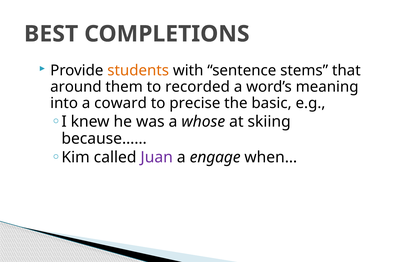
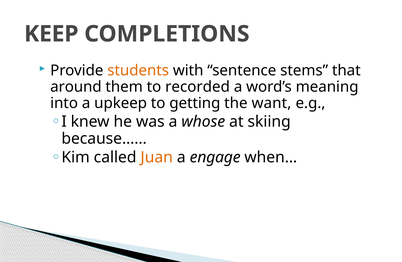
BEST: BEST -> KEEP (51, 34)
coward: coward -> upkeep (121, 103)
precise: precise -> getting (195, 103)
basic: basic -> want (271, 103)
Juan colour: purple -> orange (157, 157)
